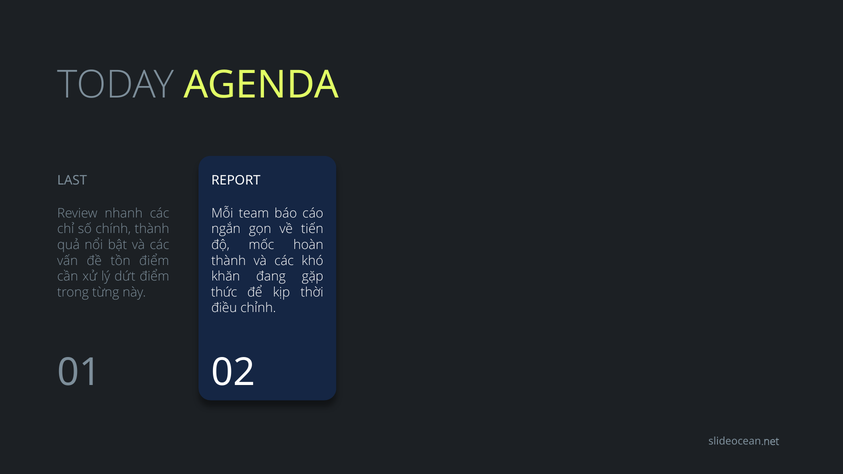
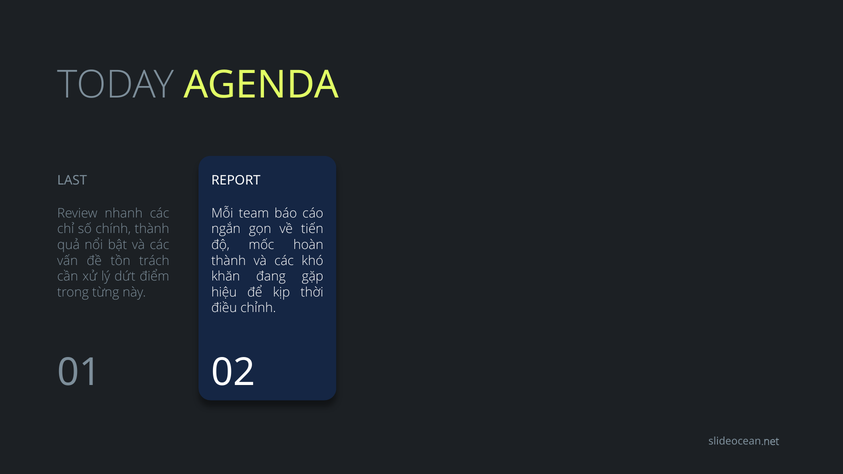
tồn điểm: điểm -> trách (154, 261)
thức: thức -> hiệu (224, 292)
